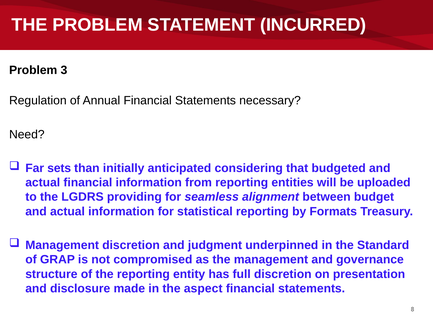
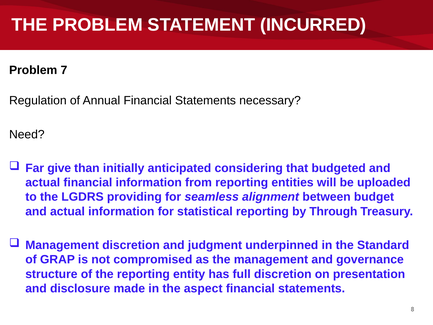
3: 3 -> 7 (64, 70)
sets: sets -> give (59, 168)
Formats: Formats -> Through (333, 211)
